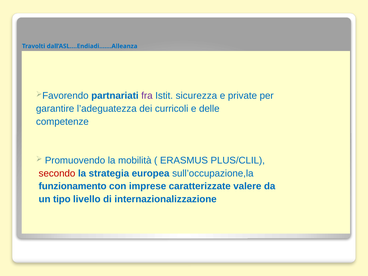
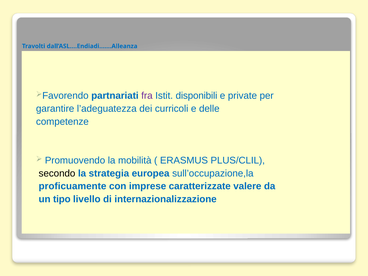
sicurezza: sicurezza -> disponibili (196, 96)
secondo colour: red -> black (57, 173)
funzionamento: funzionamento -> proficuamente (73, 186)
